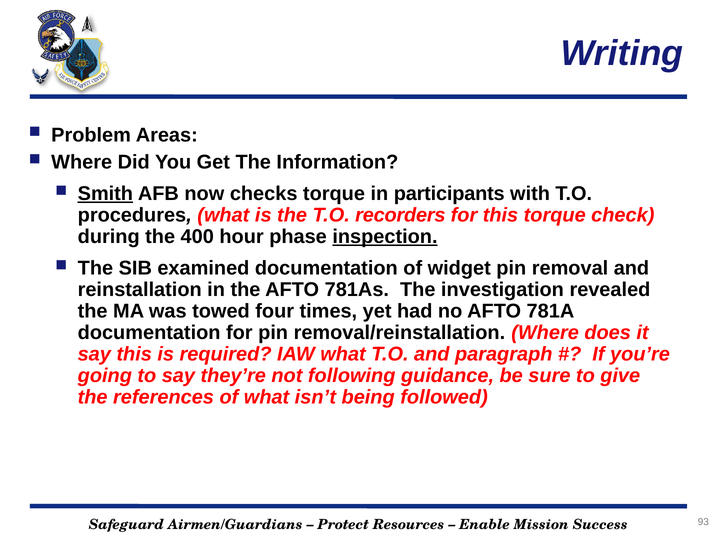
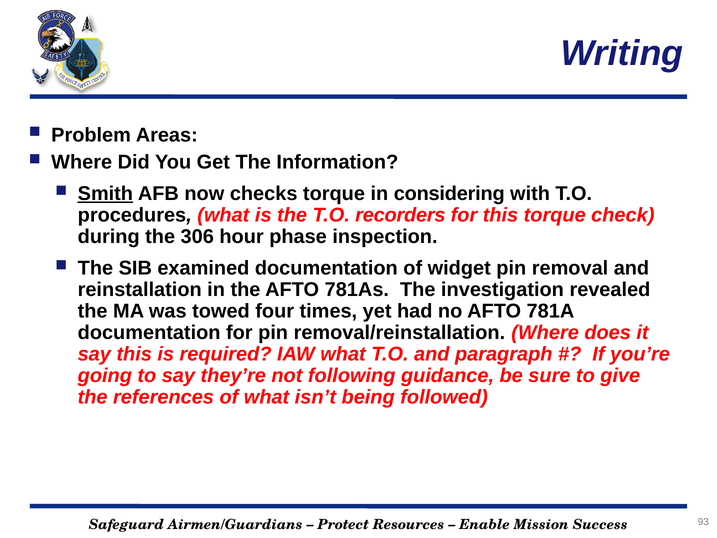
participants: participants -> considering (449, 194)
400: 400 -> 306 (197, 237)
inspection underline: present -> none (385, 237)
